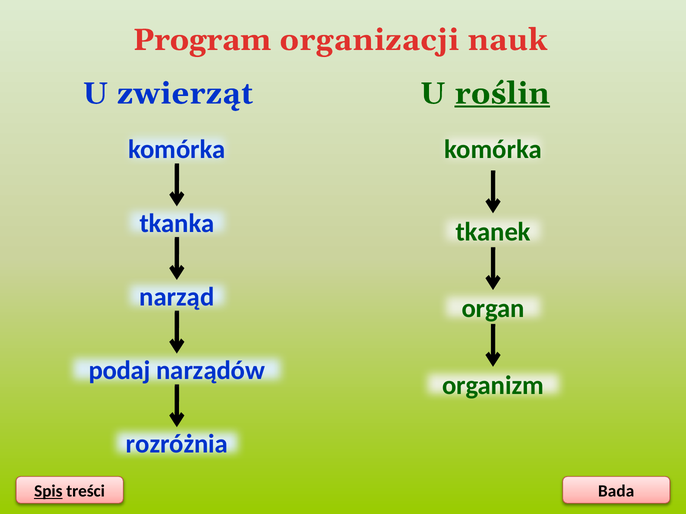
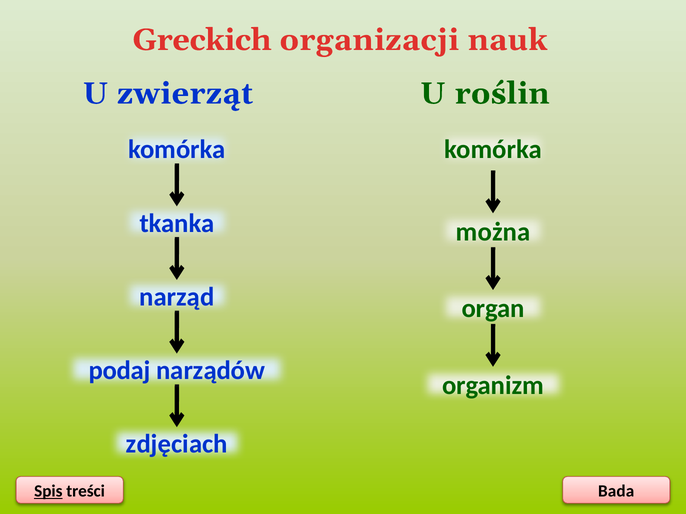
Program: Program -> Greckich (202, 40)
roślin underline: present -> none (502, 94)
tkanek: tkanek -> można (493, 232)
rozróżnia: rozróżnia -> zdjęciach (177, 445)
